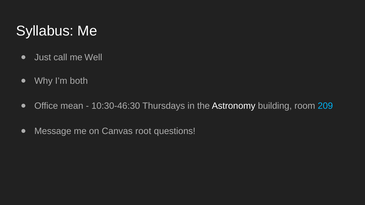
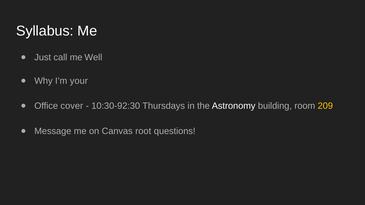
both: both -> your (79, 81)
mean: mean -> cover (72, 106)
10:30-46:30: 10:30-46:30 -> 10:30-92:30 (116, 106)
209 colour: light blue -> yellow (325, 106)
